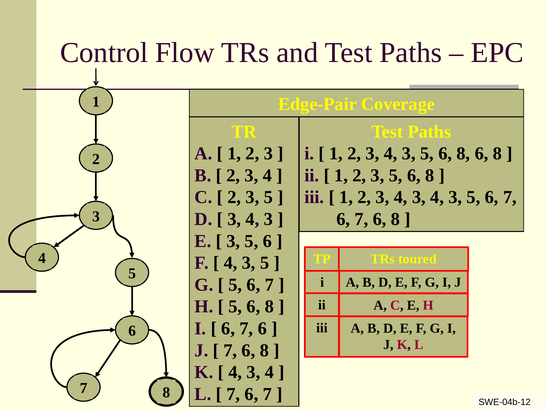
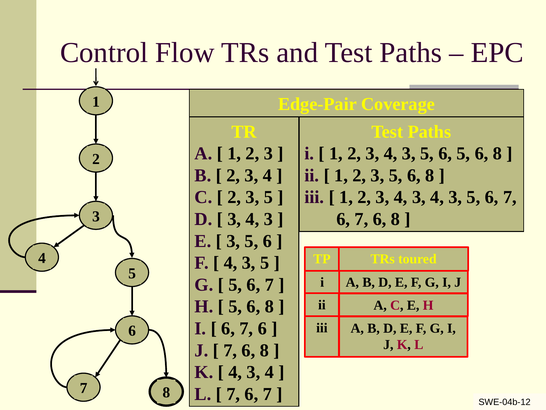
8: 8 -> 5 (463, 153)
